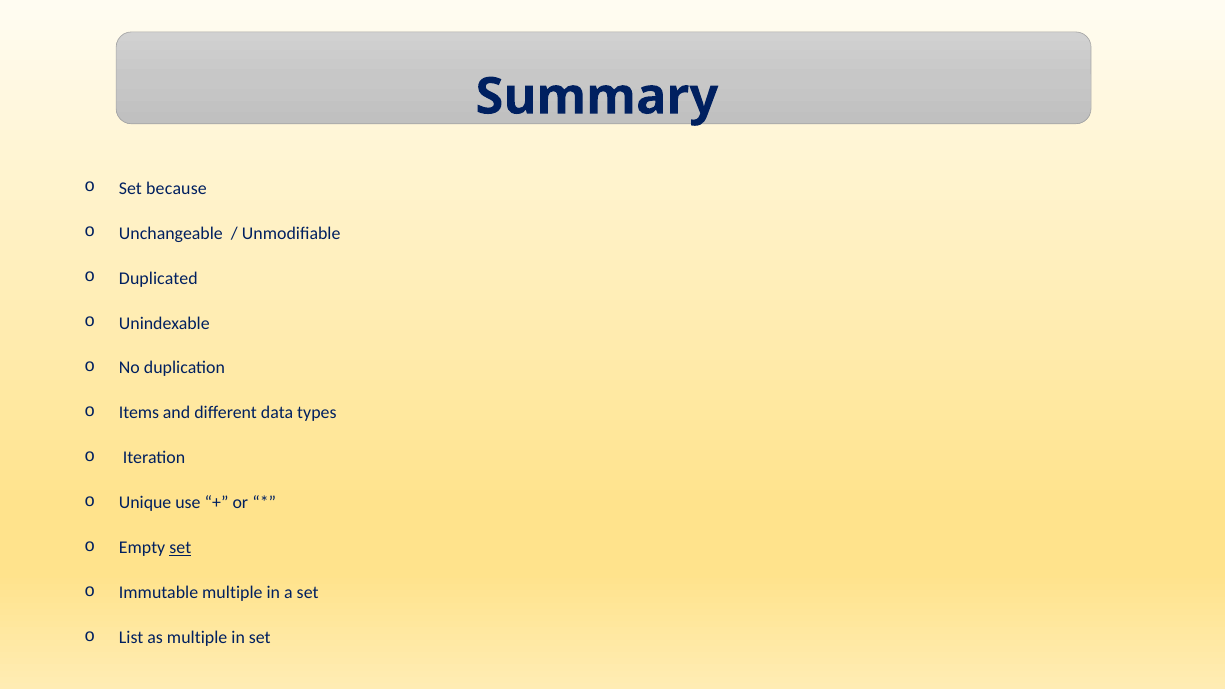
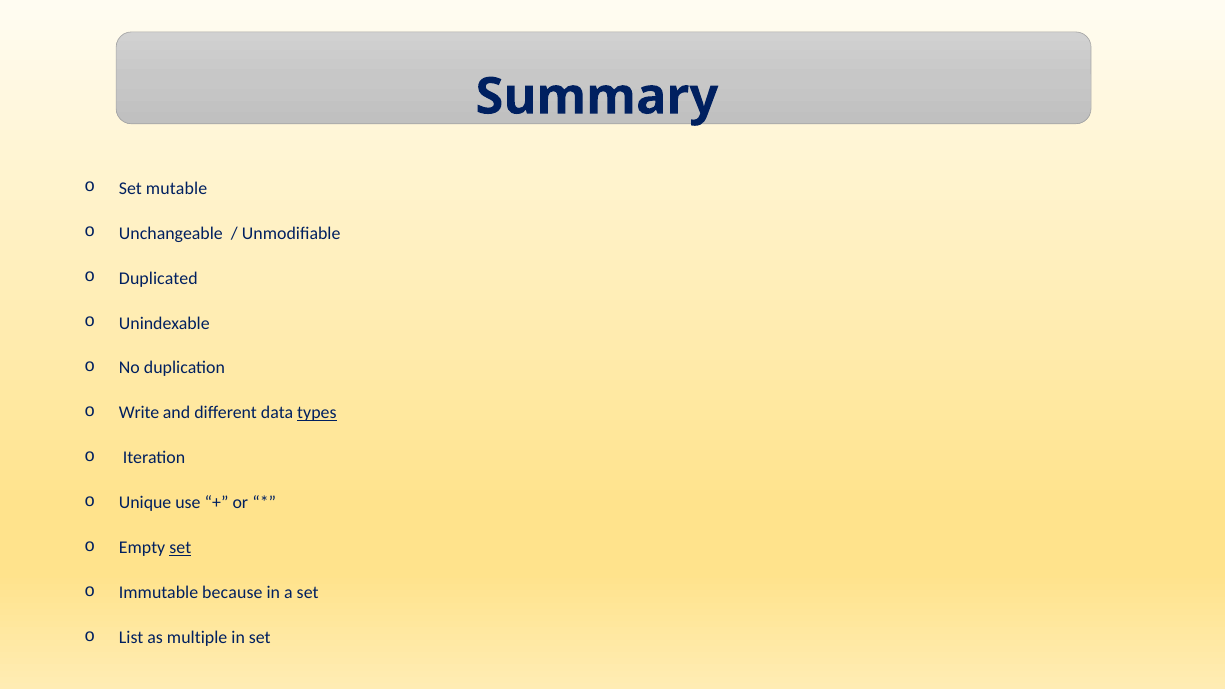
because: because -> mutable (177, 188)
Items: Items -> Write (139, 413)
types underline: none -> present (317, 413)
Immutable multiple: multiple -> because (232, 593)
